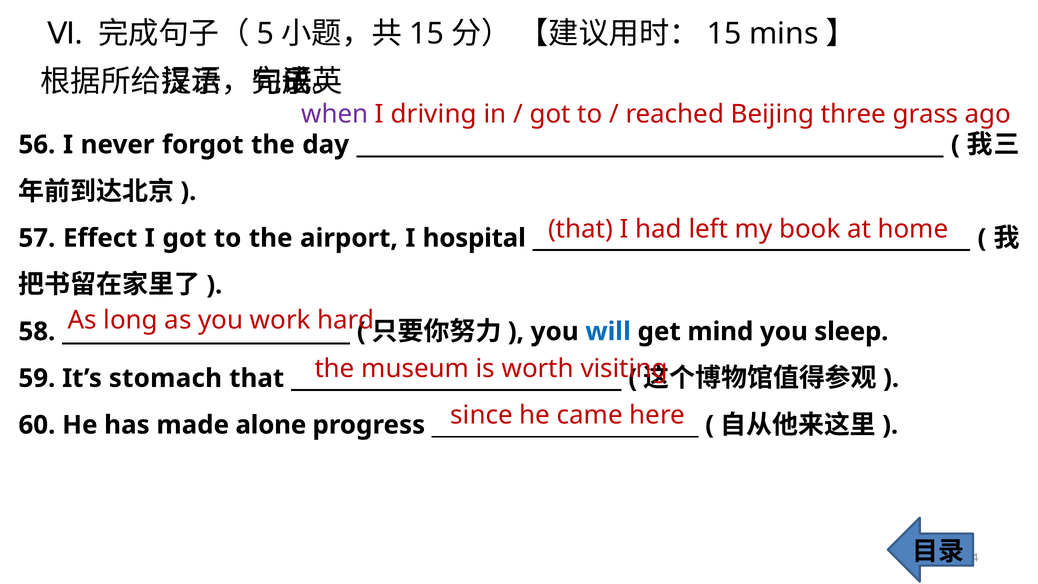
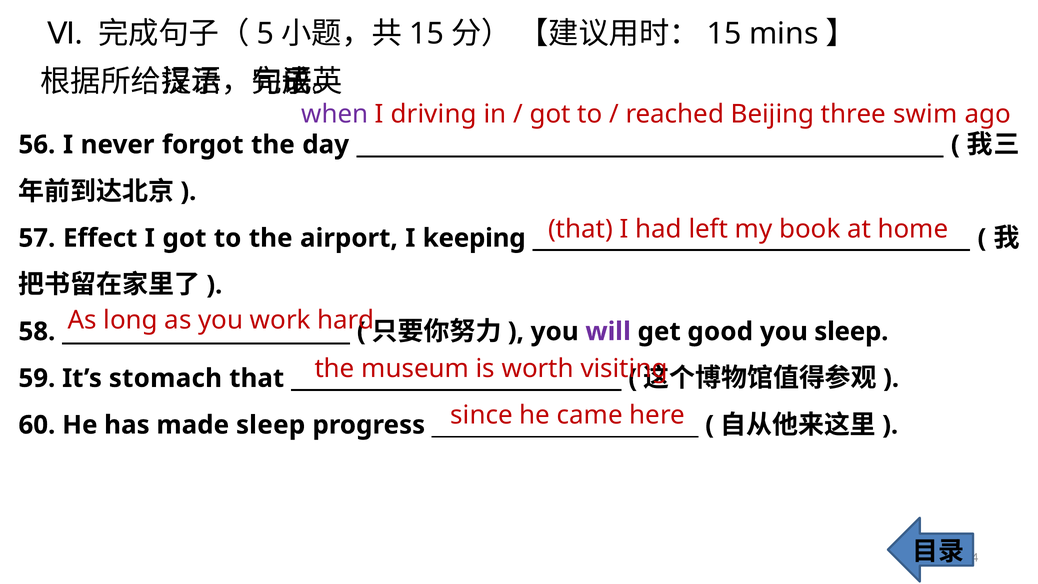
grass: grass -> swim (925, 114)
hospital: hospital -> keeping (474, 238)
will colour: blue -> purple (608, 332)
mind: mind -> good (720, 332)
made alone: alone -> sleep (271, 425)
